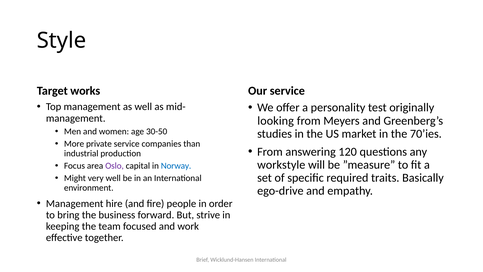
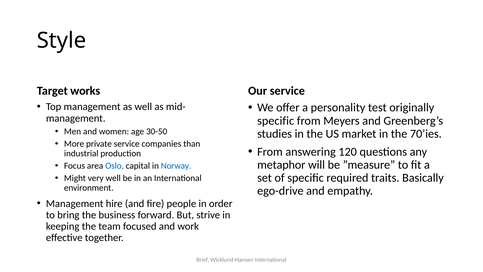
looking: looking -> specific (276, 121)
workstyle: workstyle -> metaphor (281, 165)
Oslo colour: purple -> blue (115, 166)
